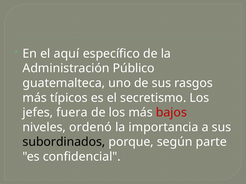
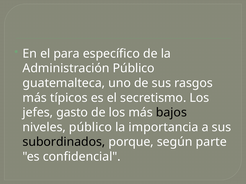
aquí: aquí -> para (67, 54)
fuera: fuera -> gasto (72, 113)
bajos colour: red -> black (171, 113)
niveles ordenó: ordenó -> público (90, 128)
